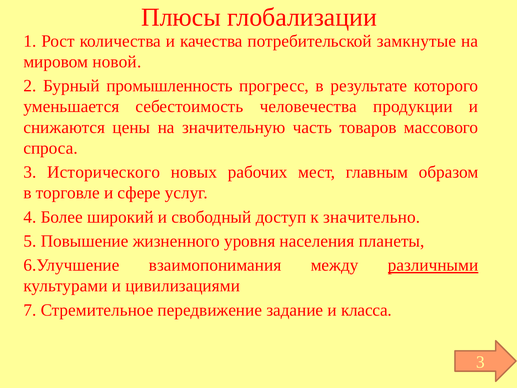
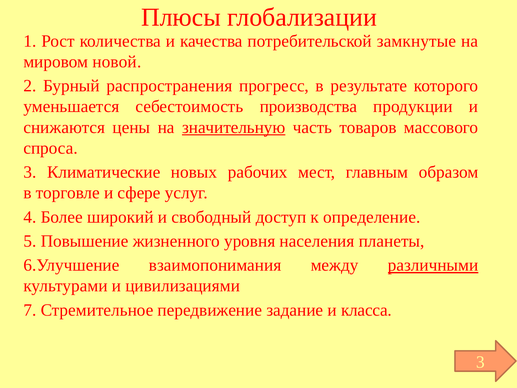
промышленность: промышленность -> распространения (169, 86)
человечества: человечества -> производства (308, 107)
значительную underline: none -> present (234, 127)
Исторического: Исторического -> Климатические (104, 172)
значительно: значительно -> определение (372, 217)
